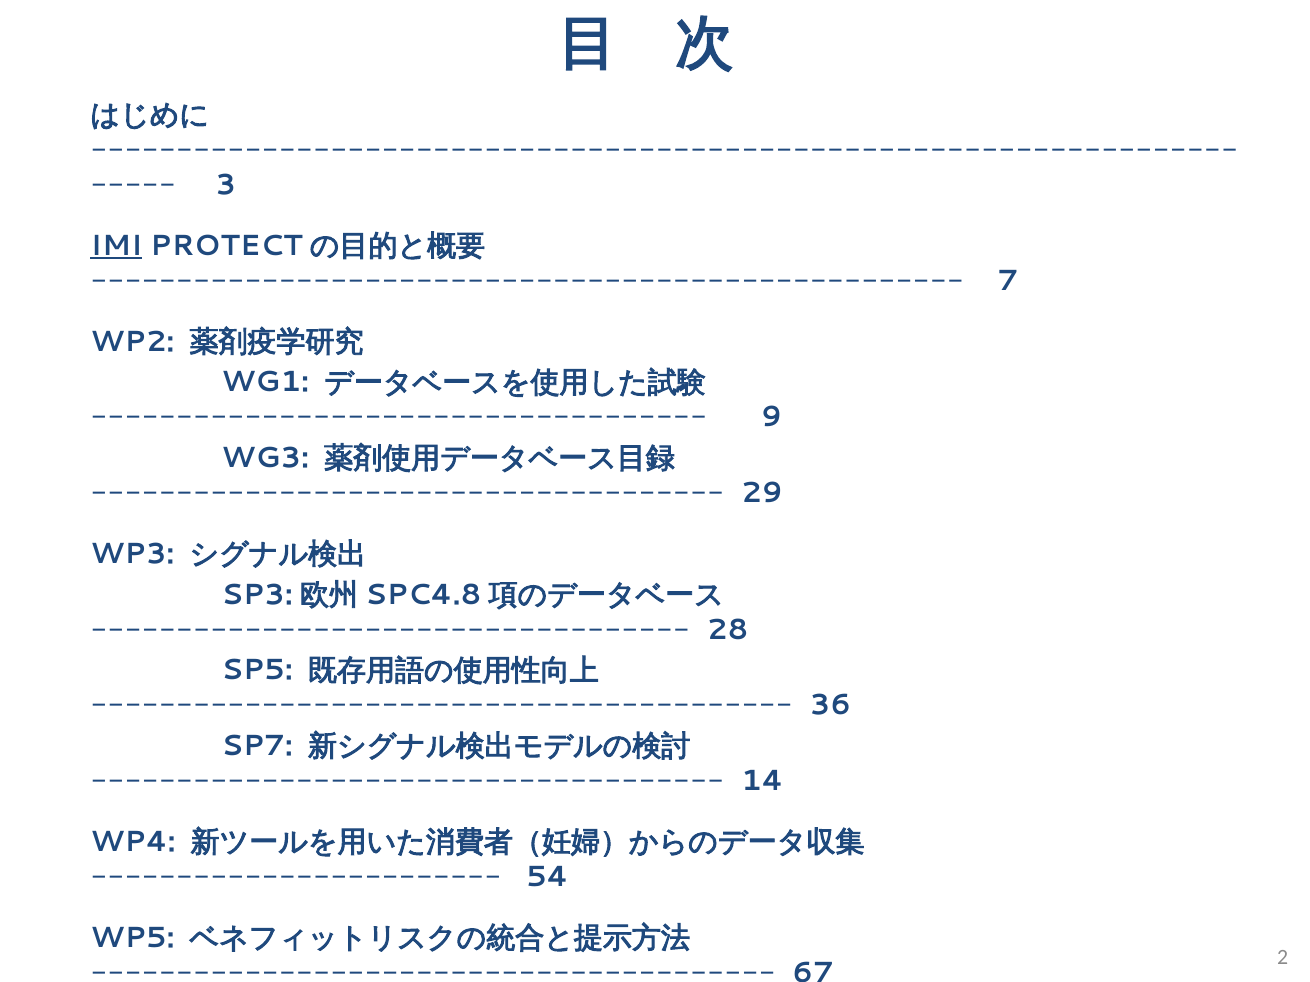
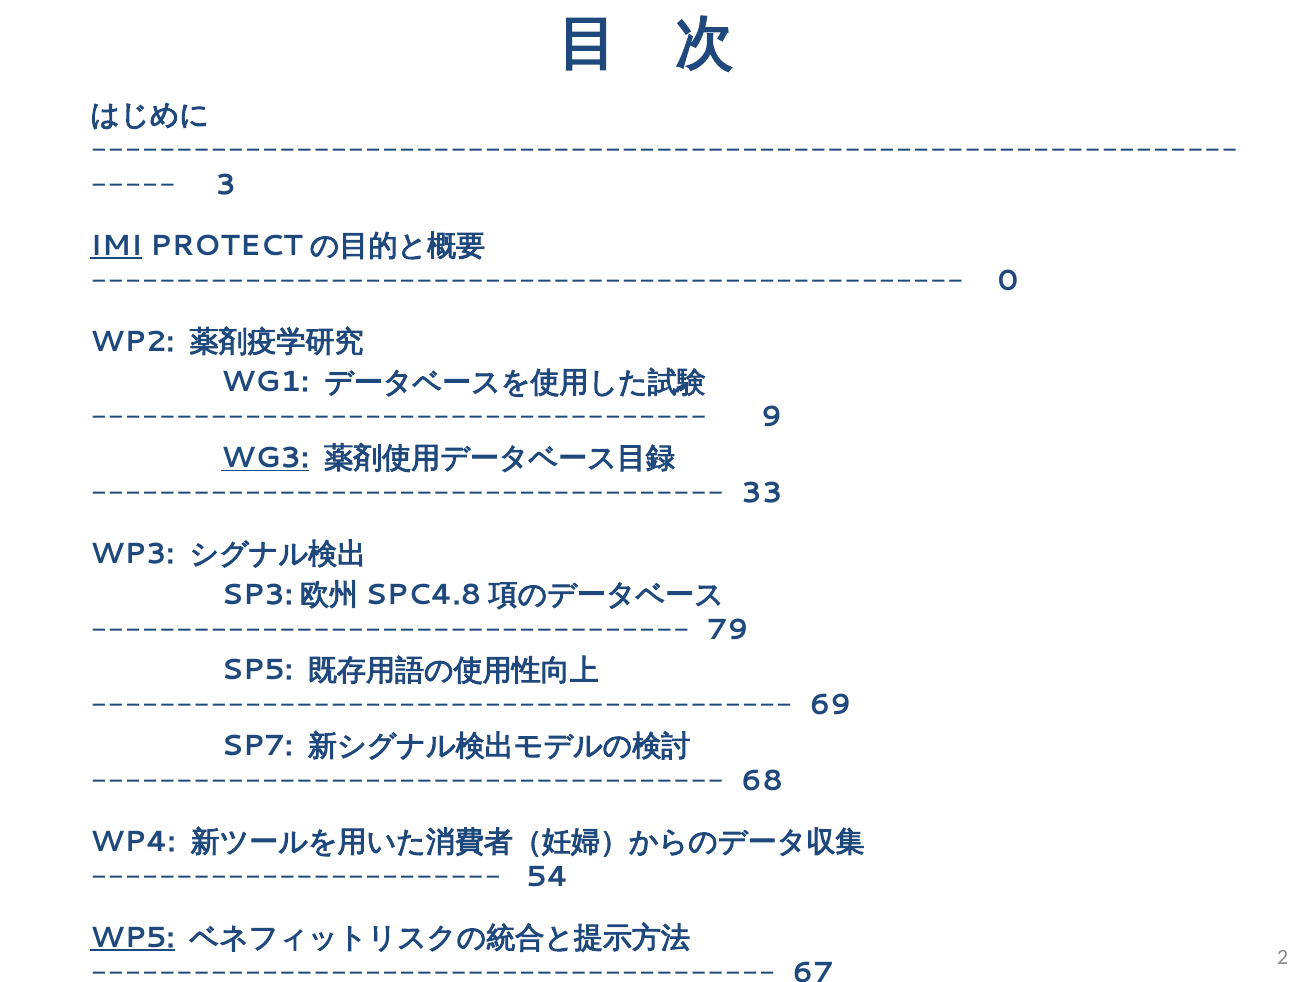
7: 7 -> 0 (1008, 281)
WG3 underline: none -> present (265, 458)
29: 29 -> 33 (762, 493)
28: 28 -> 79 (728, 630)
36: 36 -> 69 (830, 706)
14: 14 -> 68 (762, 781)
WP5 underline: none -> present (133, 938)
